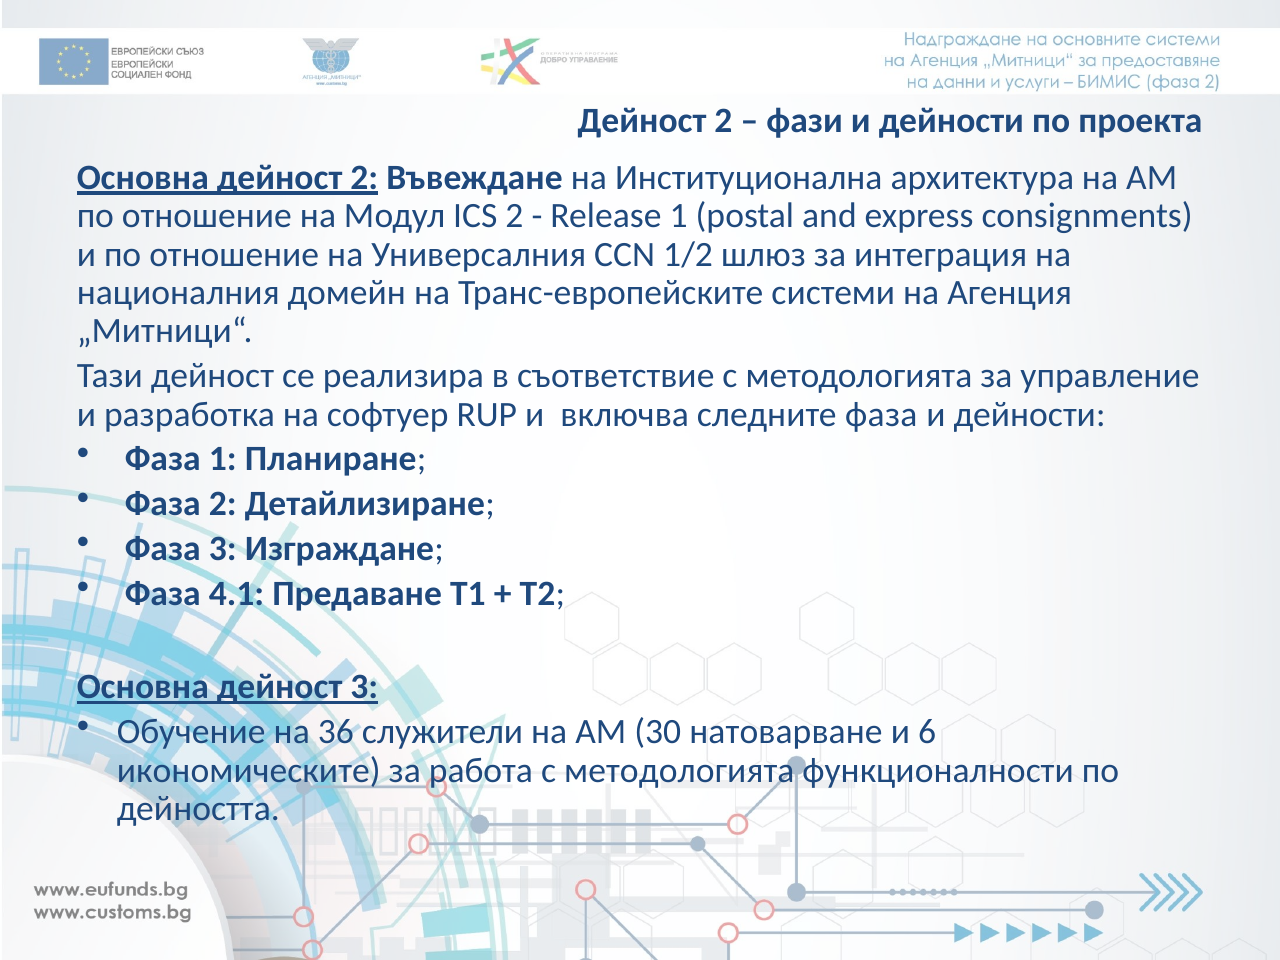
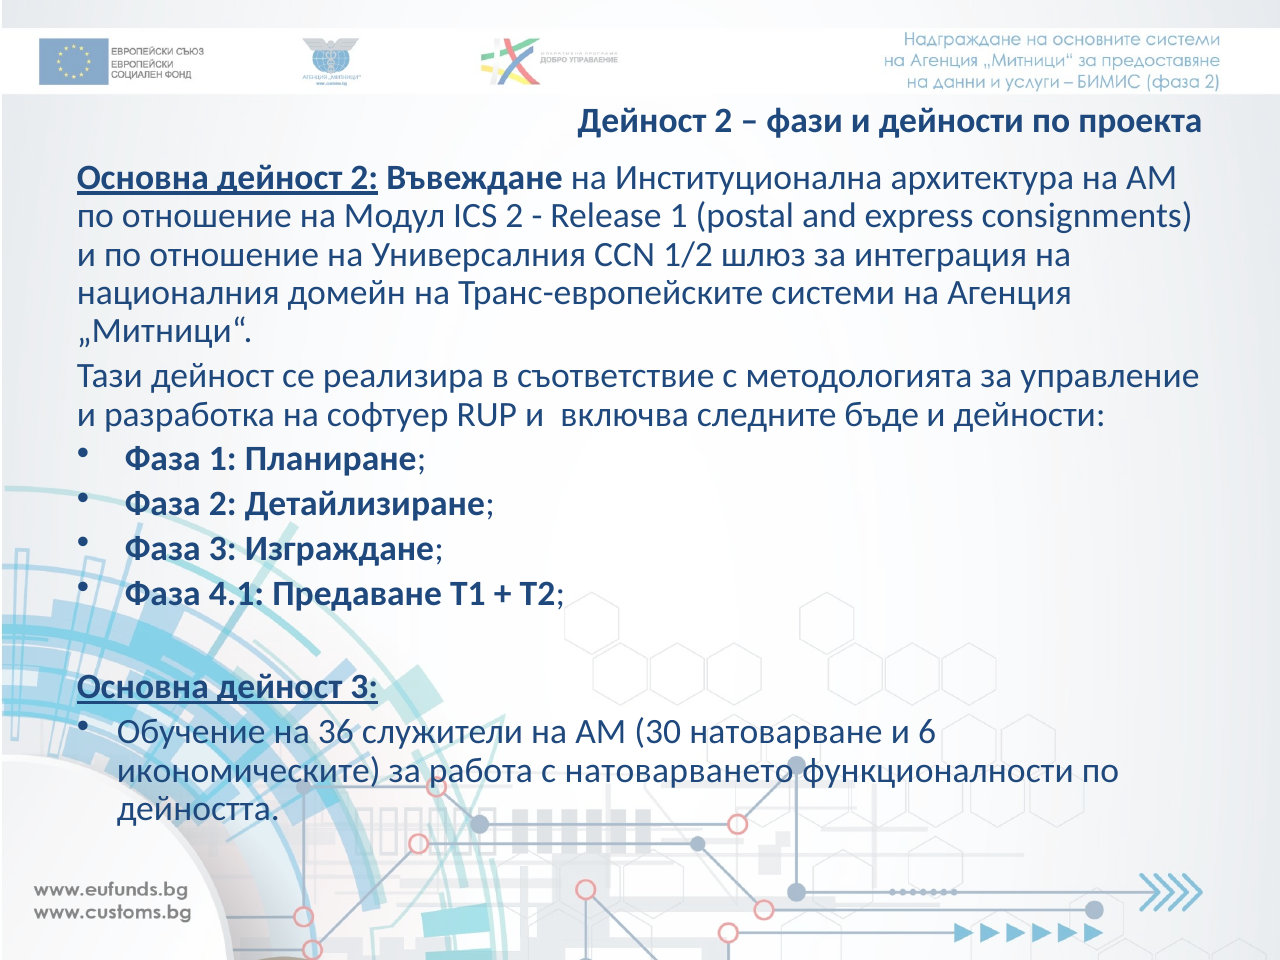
следните фаза: фаза -> бъде (882, 414)
работа с методологията: методологията -> натоварването (679, 770)
